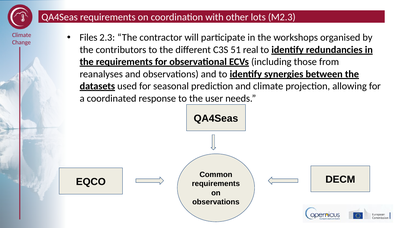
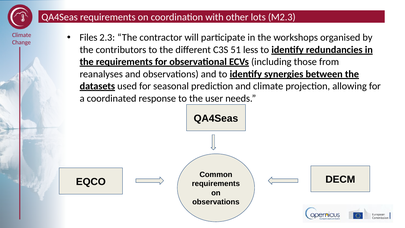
real: real -> less (251, 50)
